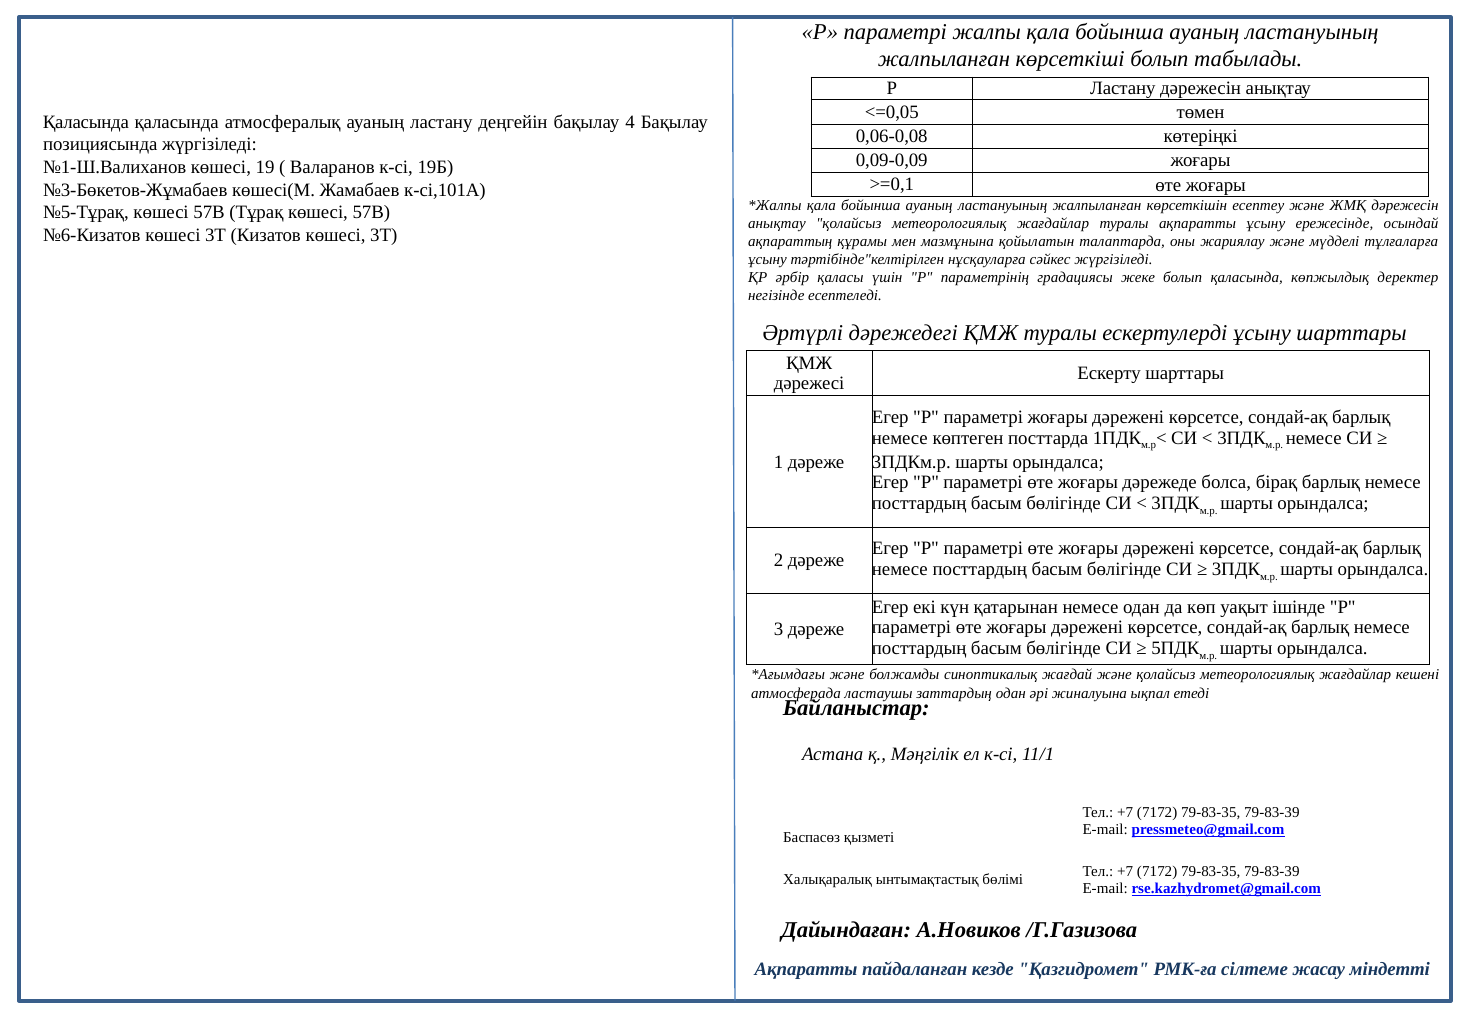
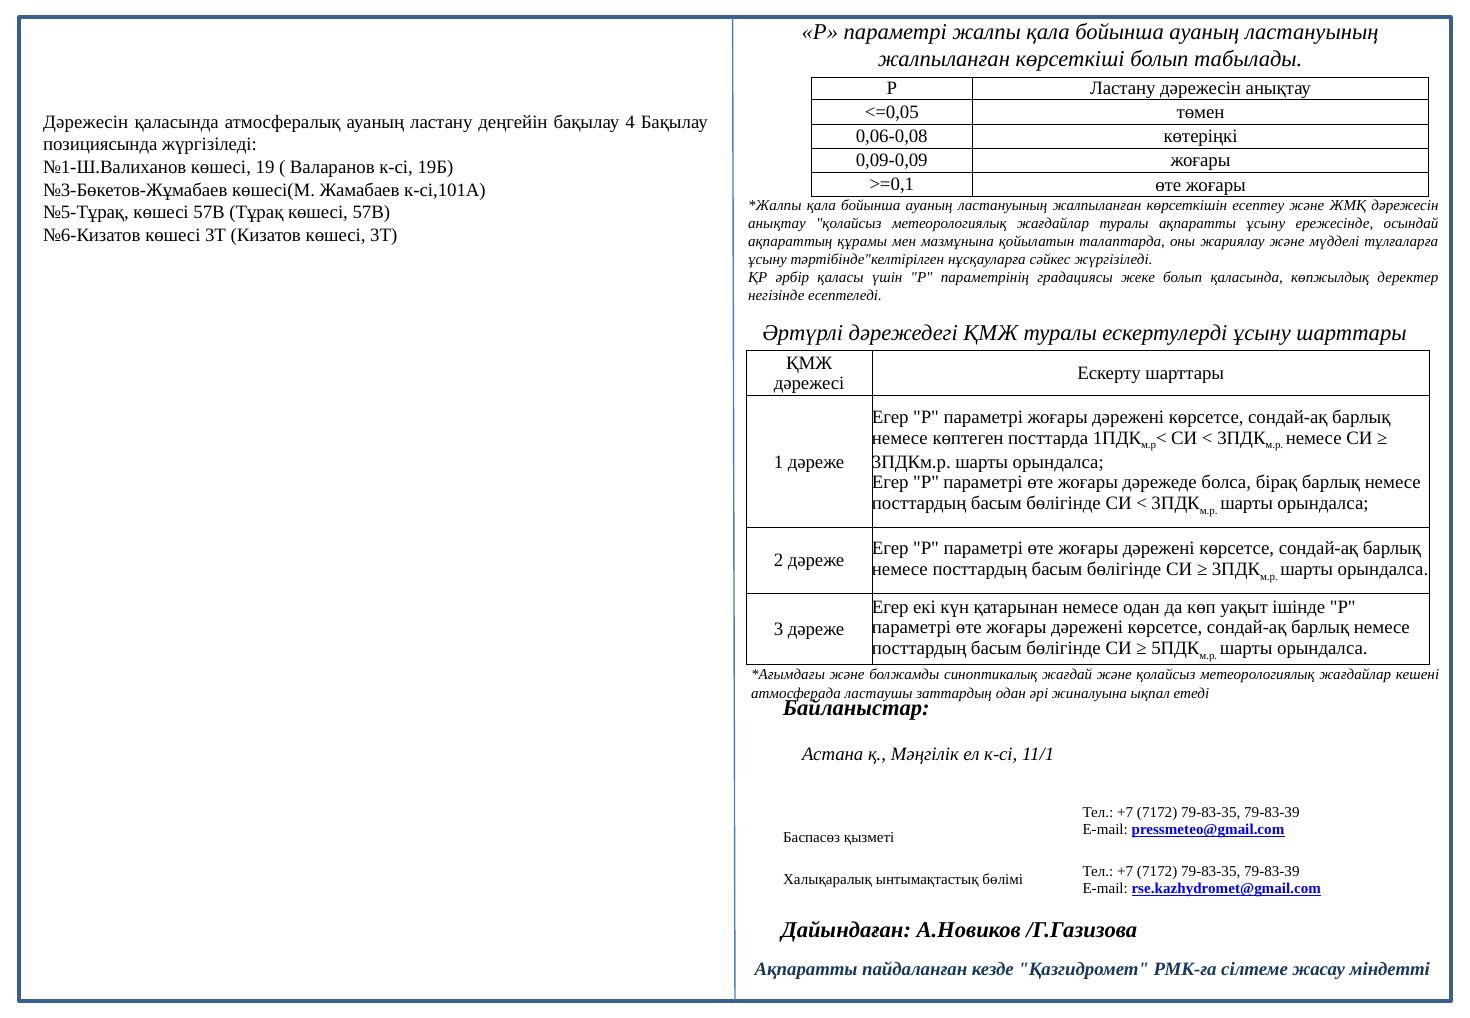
Қаласында: Қаласында -> Дәрежесін (86, 122)
